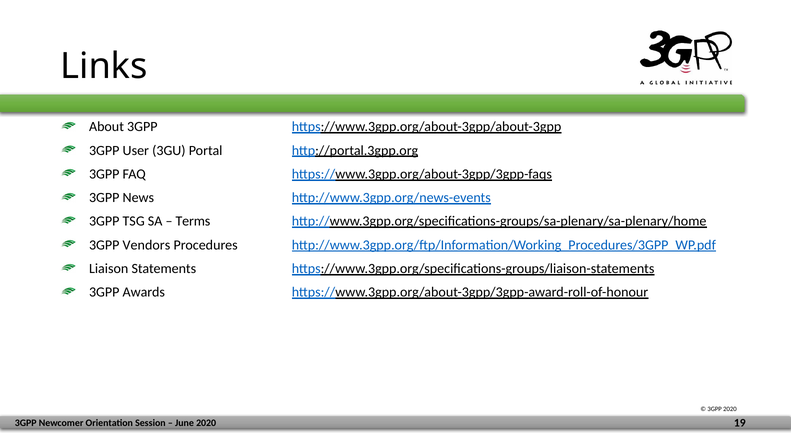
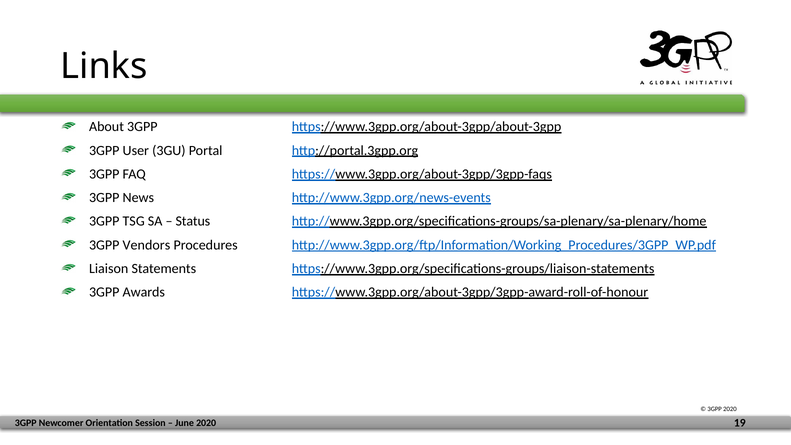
Terms: Terms -> Status (193, 221)
